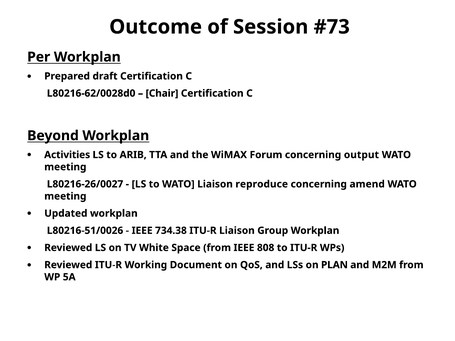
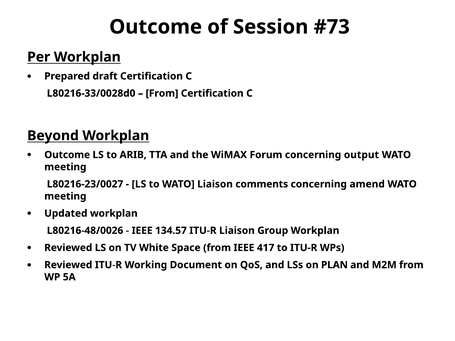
L80216-62/0028d0: L80216-62/0028d0 -> L80216-33/0028d0 (91, 93)
Chair: Chair -> From (162, 93)
Activities: Activities -> Outcome (67, 155)
L80216-26/0027: L80216-26/0027 -> L80216-23/0027 (85, 184)
reproduce: reproduce -> comments (262, 184)
L80216-51/0026: L80216-51/0026 -> L80216-48/0026 (85, 231)
734.38: 734.38 -> 134.57 (171, 231)
808: 808 -> 417 (266, 248)
